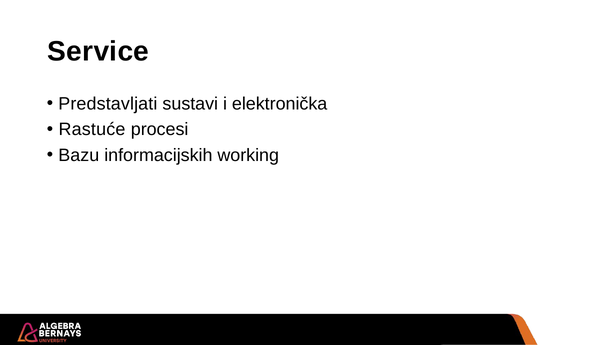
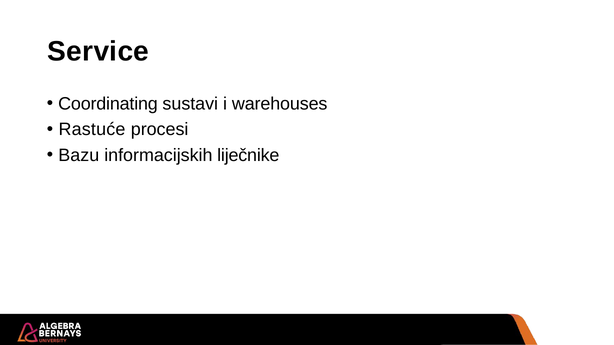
Predstavljati: Predstavljati -> Coordinating (108, 104)
elektronička: elektronička -> warehouses (280, 104)
working: working -> liječnike (248, 155)
